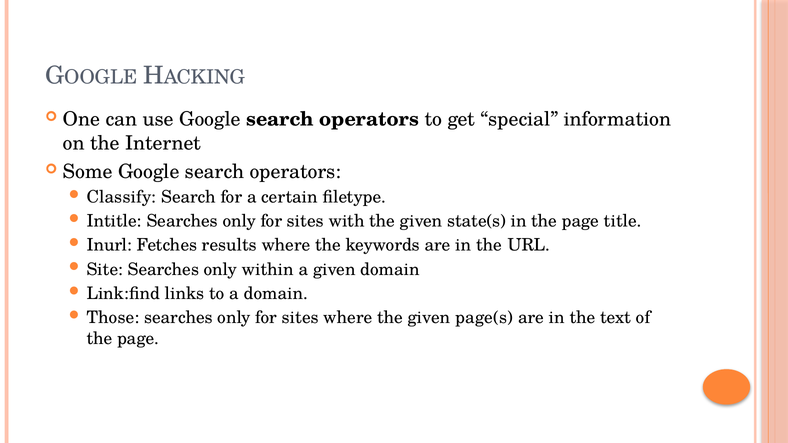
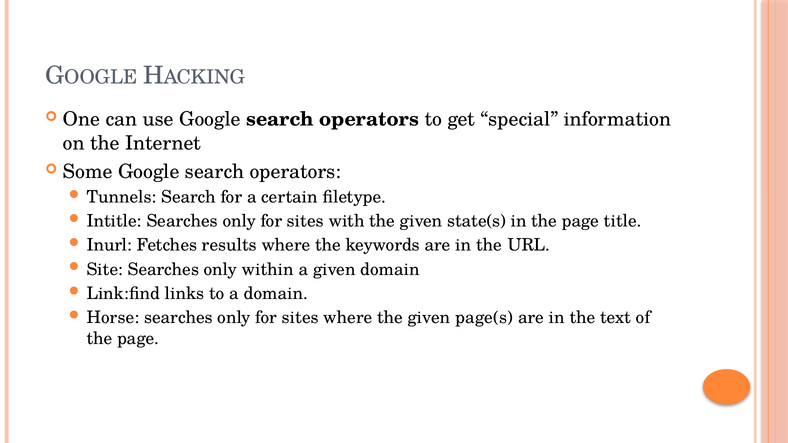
Classify: Classify -> Tunnels (121, 197)
Those: Those -> Horse (113, 318)
